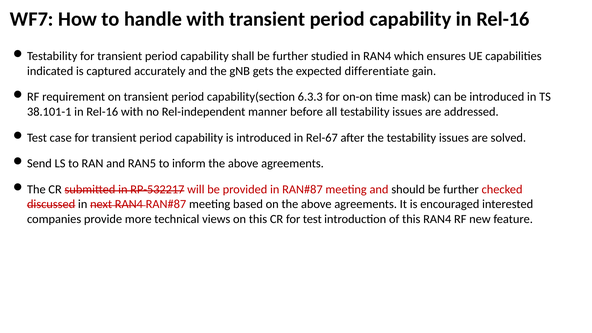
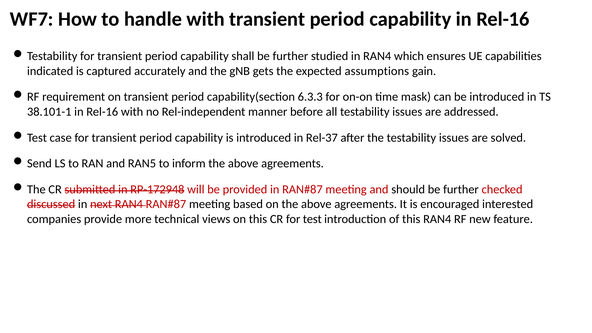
differentiate: differentiate -> assumptions (377, 71)
Rel-67: Rel-67 -> Rel-37 (322, 138)
RP-532217: RP-532217 -> RP-172948 (157, 189)
